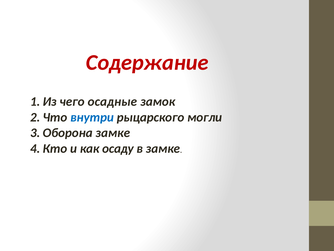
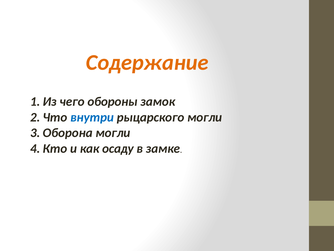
Содержание colour: red -> orange (147, 62)
осадные: осадные -> обороны (112, 101)
замке: замке -> могли (113, 133)
